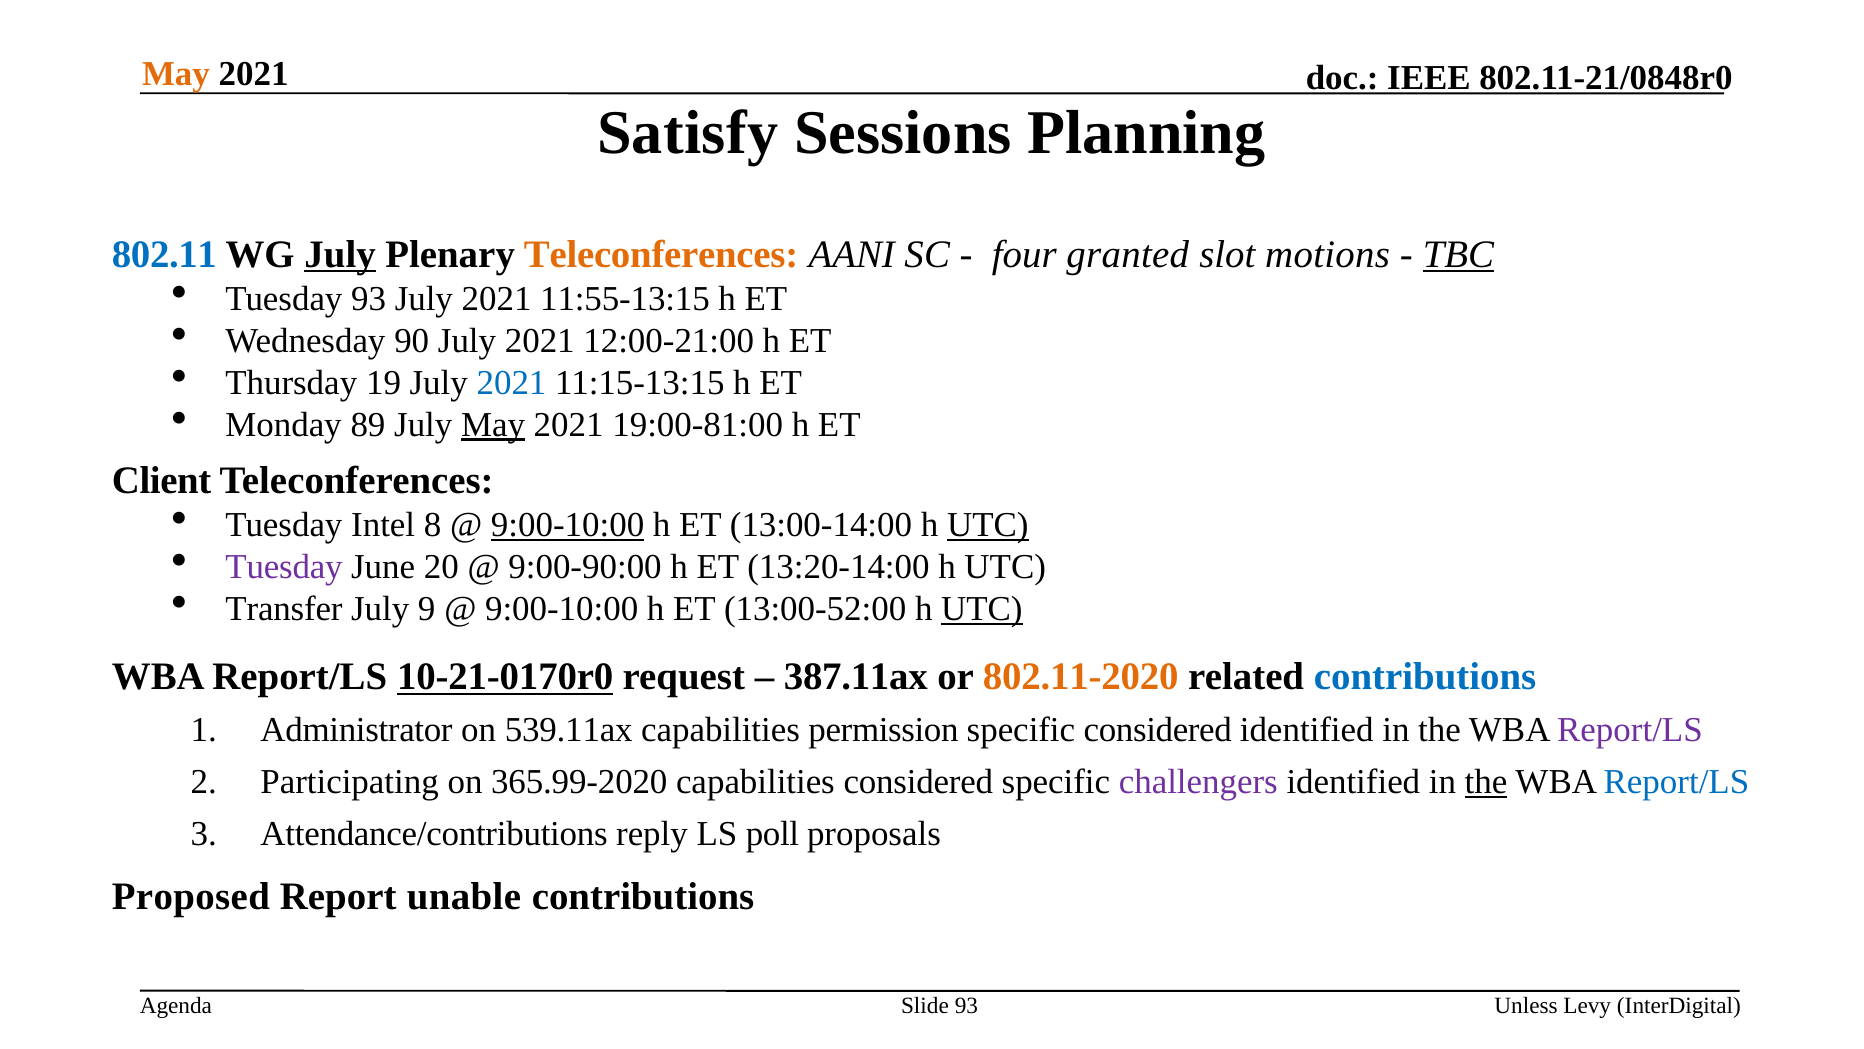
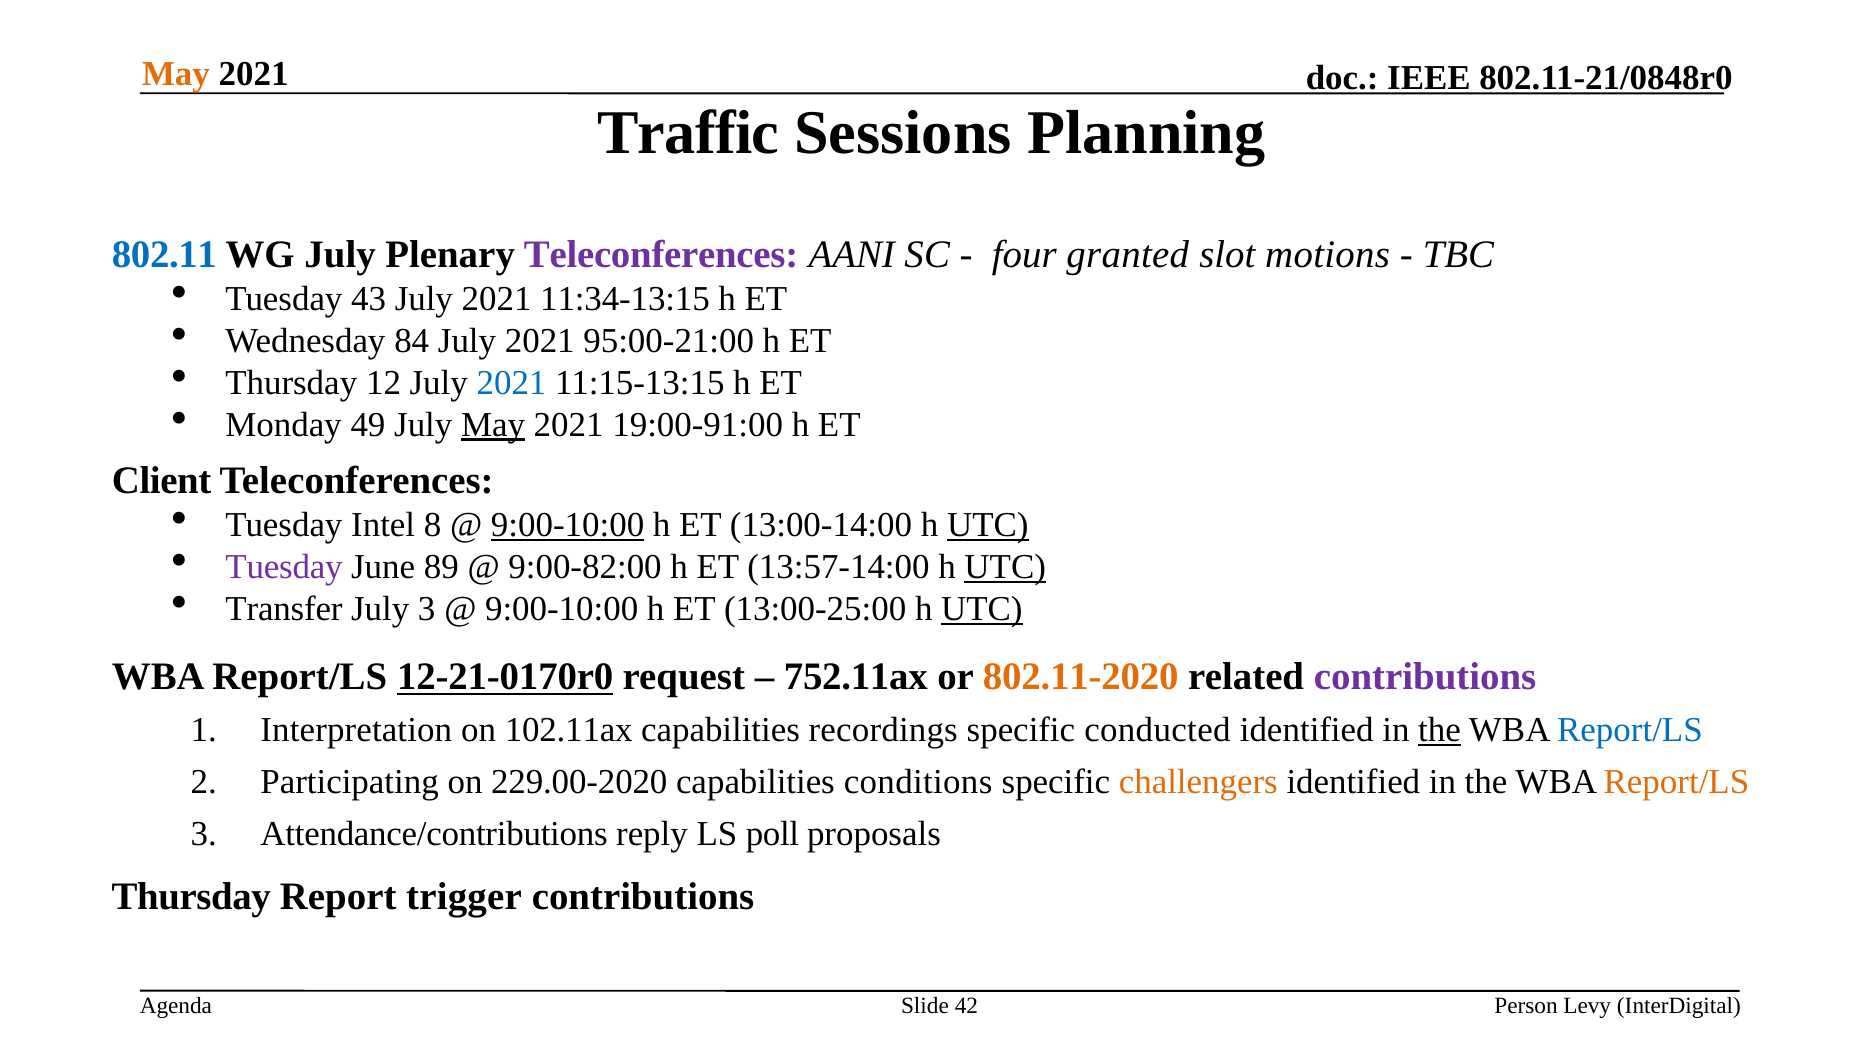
Satisfy: Satisfy -> Traffic (688, 132)
July underline: present -> none (340, 254)
Teleconferences colour: orange -> purple (661, 254)
TBC underline: present -> none (1458, 254)
Tuesday 93: 93 -> 43 (369, 298)
11:55-13:15: 11:55-13:15 -> 11:34-13:15 (625, 298)
90: 90 -> 84 (412, 340)
12:00-21:00: 12:00-21:00 -> 95:00-21:00 (669, 340)
19: 19 -> 12 (384, 382)
89: 89 -> 49 (368, 424)
19:00-81:00: 19:00-81:00 -> 19:00-91:00 (698, 424)
20: 20 -> 89 (441, 566)
9:00-90:00: 9:00-90:00 -> 9:00-82:00 (585, 566)
13:20-14:00: 13:20-14:00 -> 13:57-14:00 (838, 566)
UTC underline: none -> present (1005, 566)
July 9: 9 -> 3 (427, 608)
13:00-52:00: 13:00-52:00 -> 13:00-25:00 (815, 608)
10-21-0170r0: 10-21-0170r0 -> 12-21-0170r0 (505, 676)
387.11ax: 387.11ax -> 752.11ax (856, 676)
contributions colour: blue -> purple (1425, 676)
Administrator: Administrator -> Interpretation (356, 730)
539.11ax: 539.11ax -> 102.11ax (569, 730)
permission: permission -> recordings (883, 730)
specific considered: considered -> conducted (1157, 730)
the underline: none -> present (1440, 730)
Report/LS colour: purple -> blue (1630, 730)
365.99-2020: 365.99-2020 -> 229.00-2020 (579, 782)
capabilities considered: considered -> conditions (918, 782)
challengers colour: purple -> orange (1198, 782)
the underline: present -> none (1486, 782)
Report/LS colour: blue -> orange (1676, 782)
Proposed: Proposed -> Thursday (191, 897)
unable: unable -> trigger (464, 897)
Slide 93: 93 -> 42 (966, 1006)
Unless: Unless -> Person (1526, 1006)
